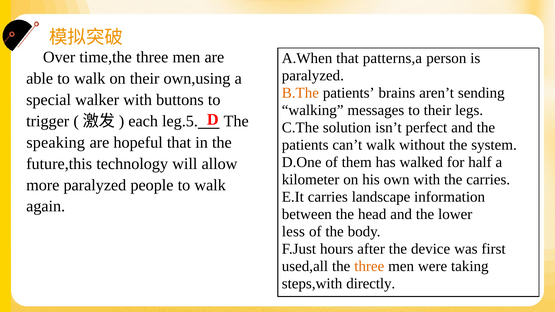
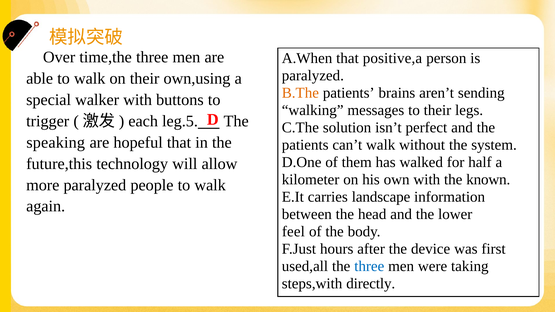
patterns,a: patterns,a -> positive,a (392, 58)
the carries: carries -> known (488, 180)
less: less -> feel (293, 232)
three colour: orange -> blue (369, 266)
